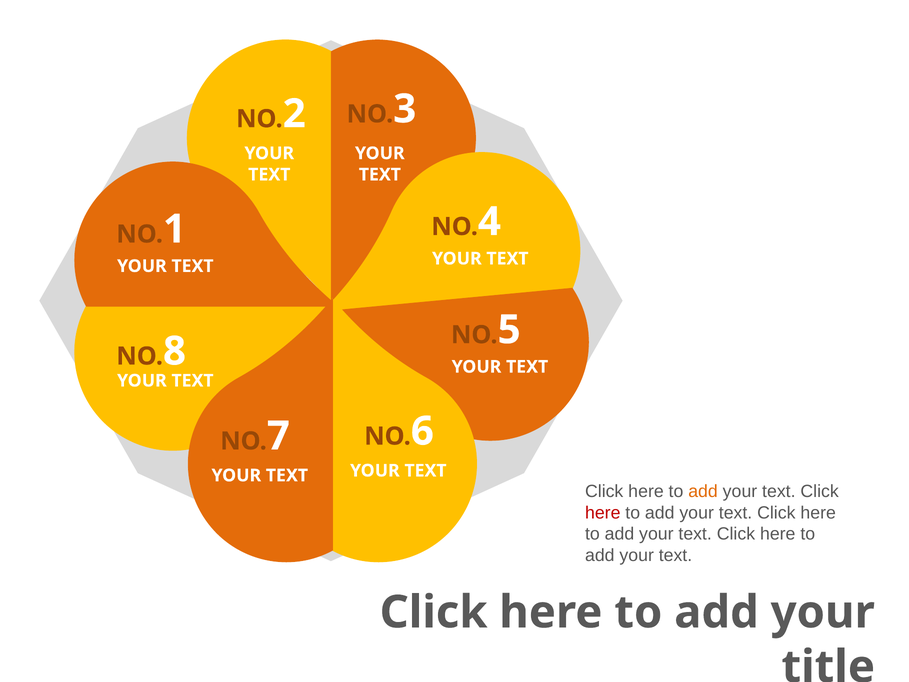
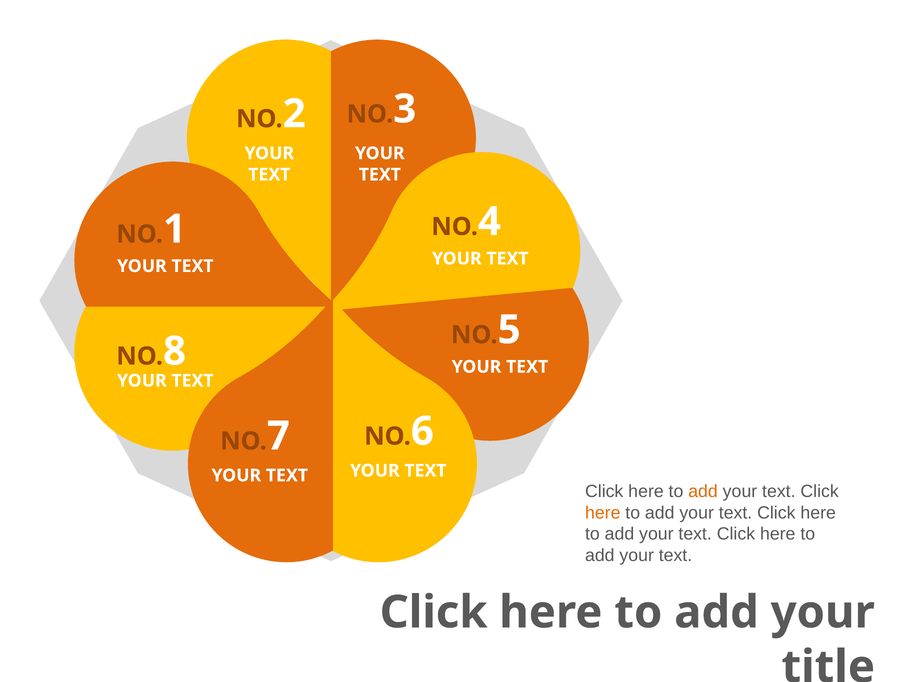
here colour: red -> orange (603, 513)
